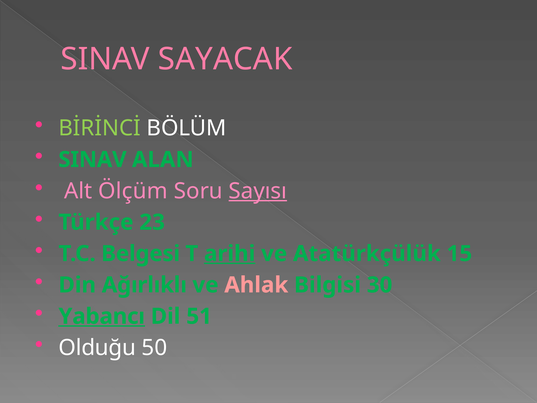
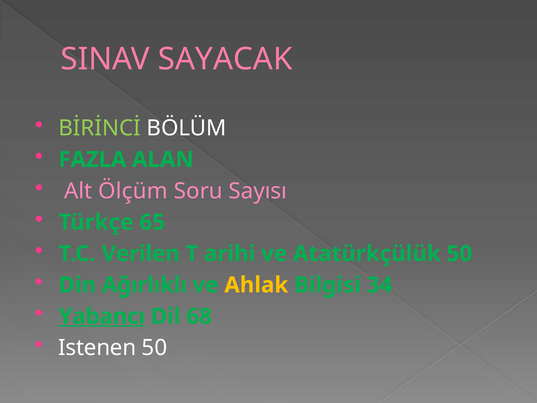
SINAV: SINAV -> FAZLA (92, 160)
Sayısı underline: present -> none (258, 191)
23: 23 -> 65 (152, 222)
Belgesi: Belgesi -> Verilen (141, 254)
arihi underline: present -> none (230, 254)
Atatürkçülük 15: 15 -> 50 (459, 254)
Ahlak colour: pink -> yellow (256, 285)
30: 30 -> 34 (380, 285)
51: 51 -> 68 (199, 316)
Olduğu: Olduğu -> Istenen (97, 348)
